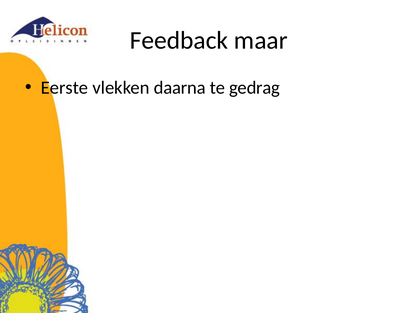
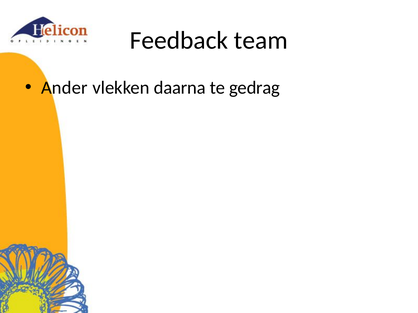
maar: maar -> team (261, 40)
Eerste: Eerste -> Ander (64, 88)
